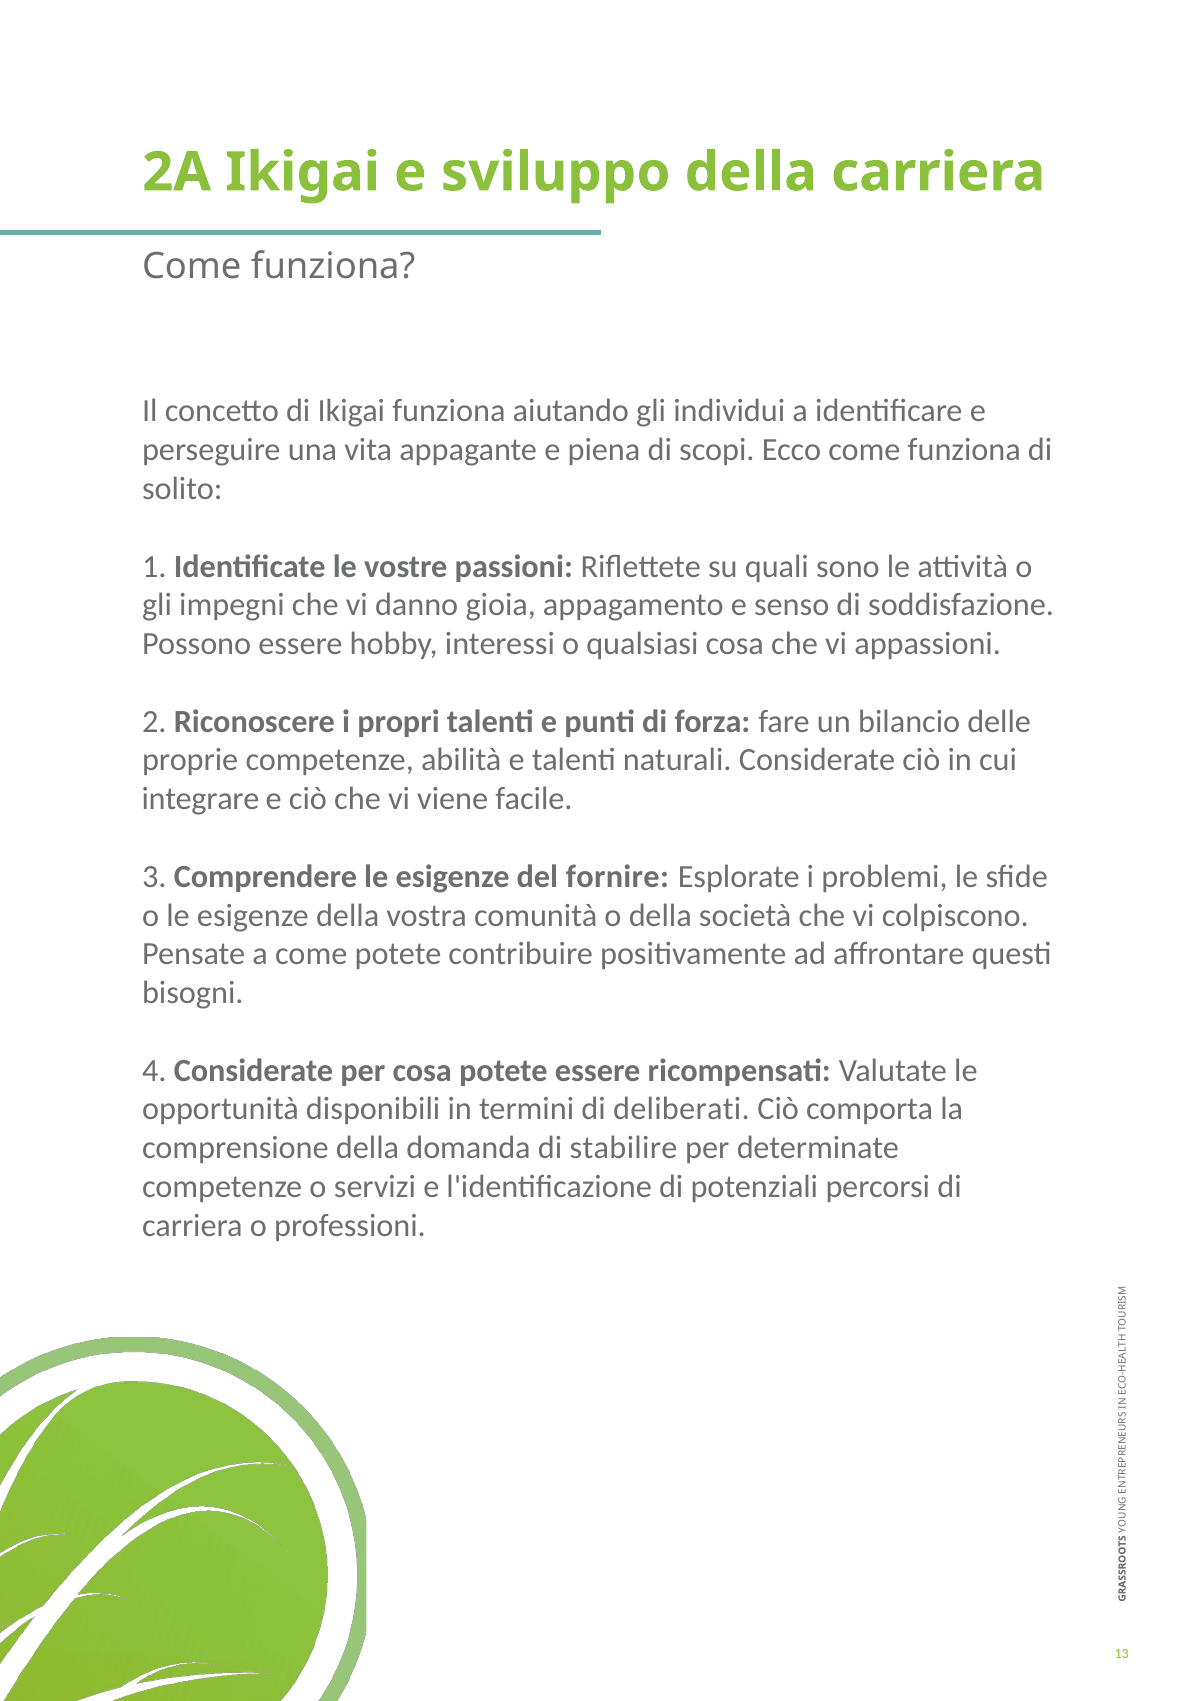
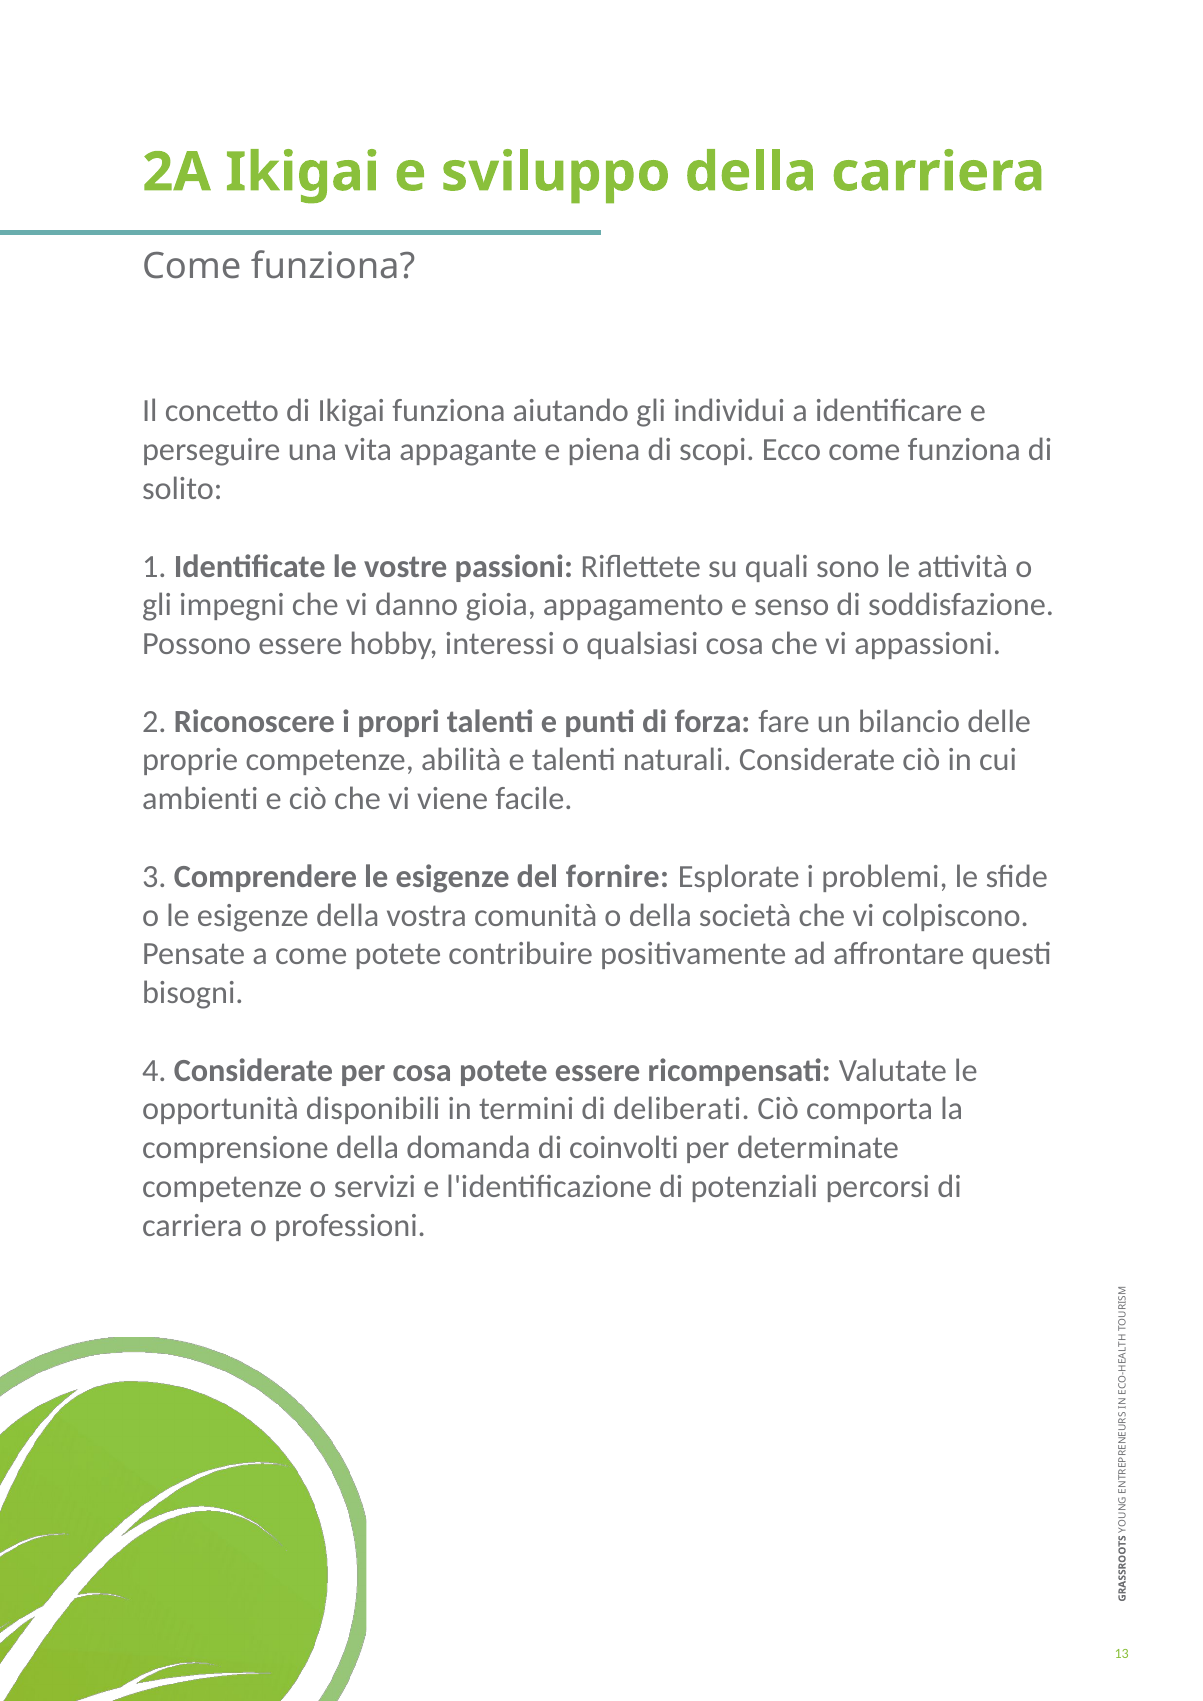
integrare: integrare -> ambienti (200, 799)
stabilire: stabilire -> coinvolti (624, 1148)
